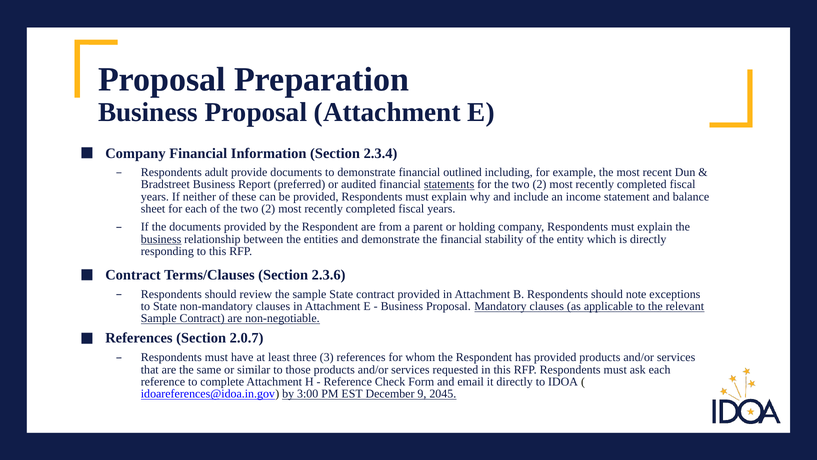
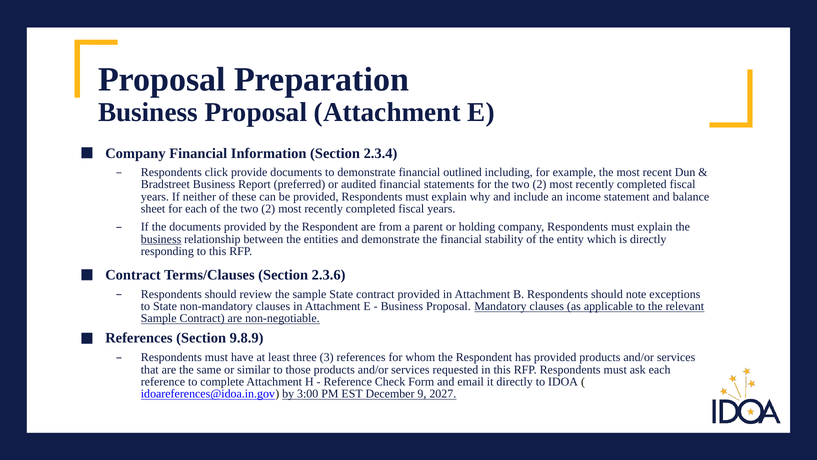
adult: adult -> click (216, 172)
statements underline: present -> none (449, 184)
2.0.7: 2.0.7 -> 9.8.9 (247, 338)
2045: 2045 -> 2027 (443, 393)
